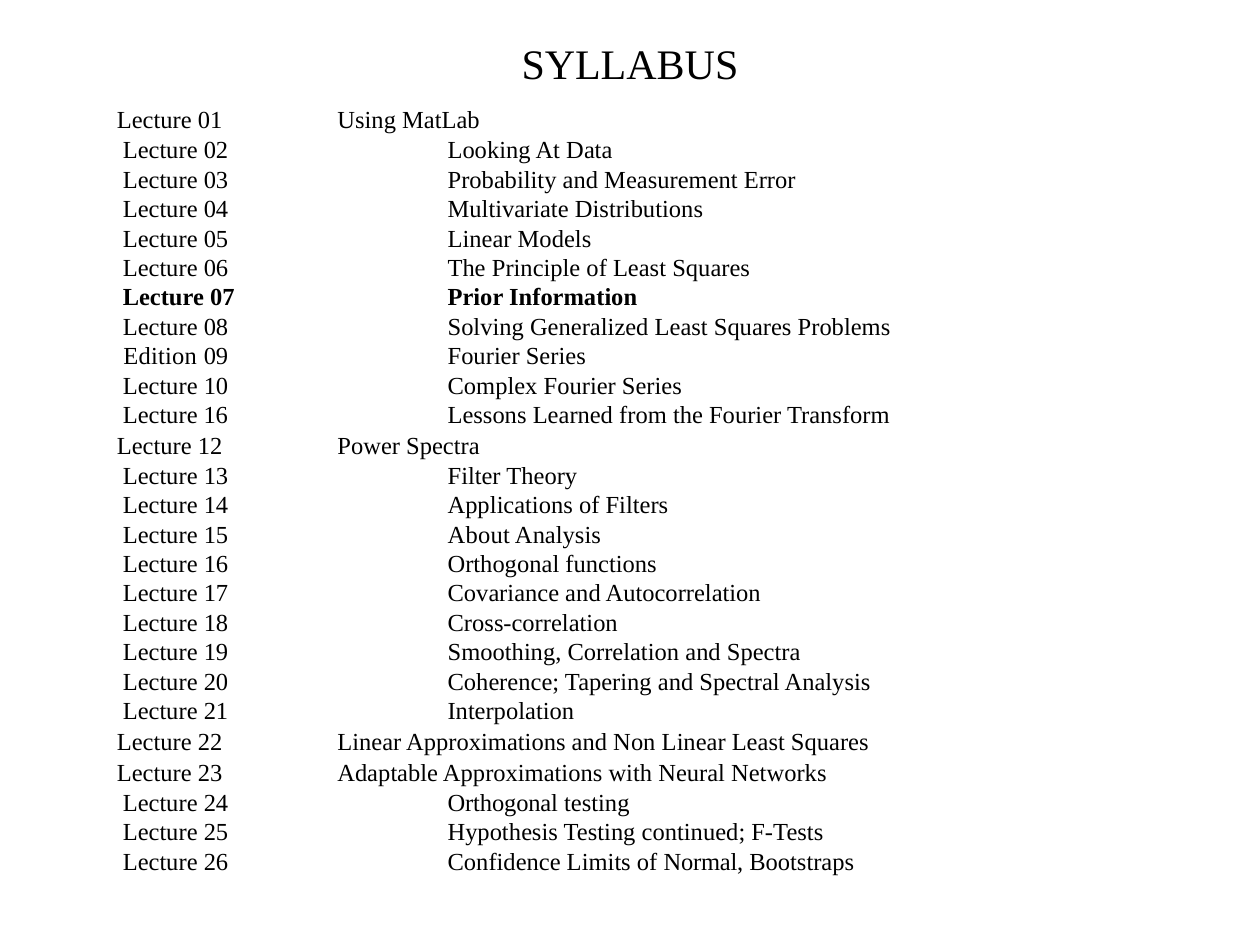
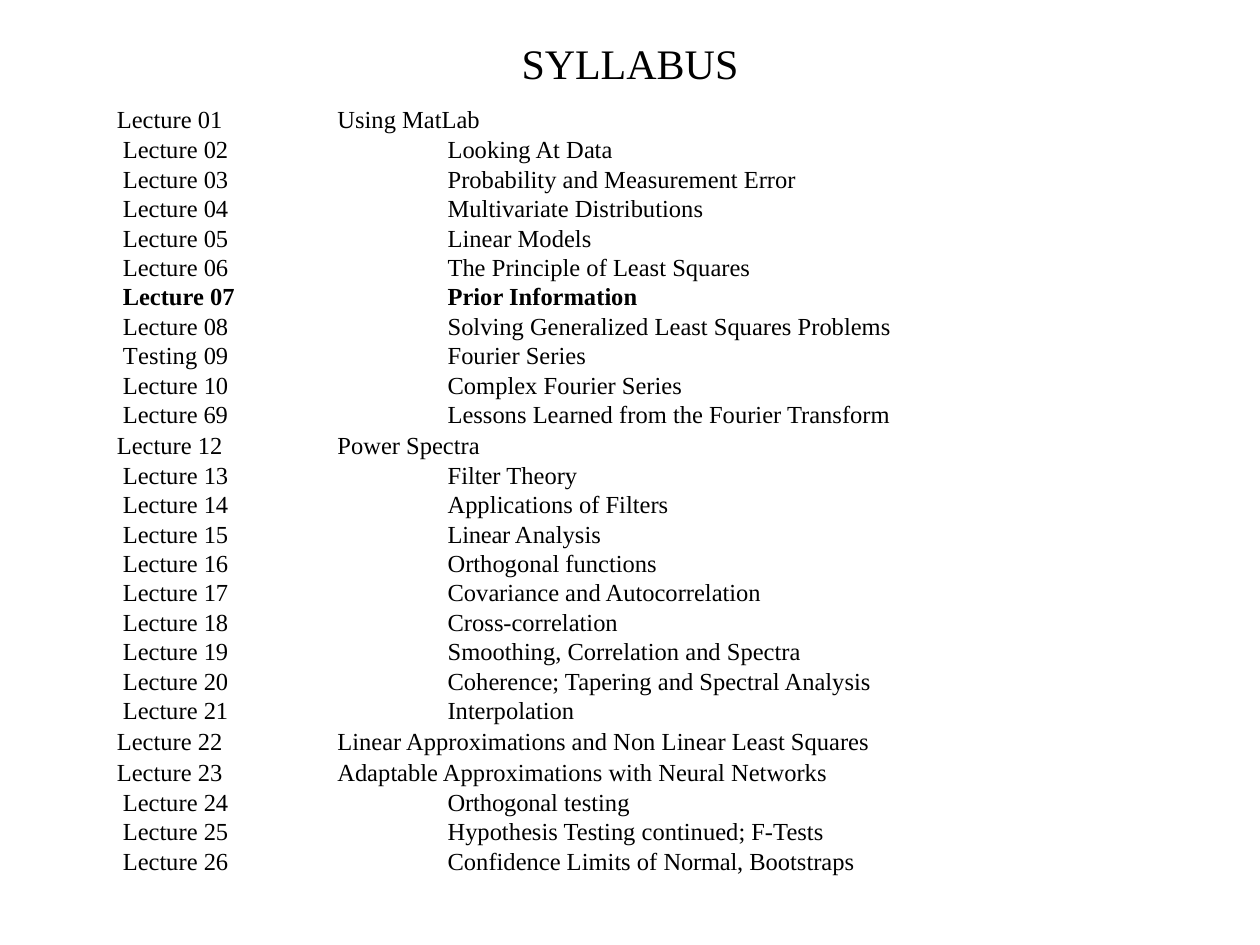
Edition: Edition -> Testing (160, 357)
16: 16 -> 69 (216, 416)
15 About: About -> Linear (479, 535)
